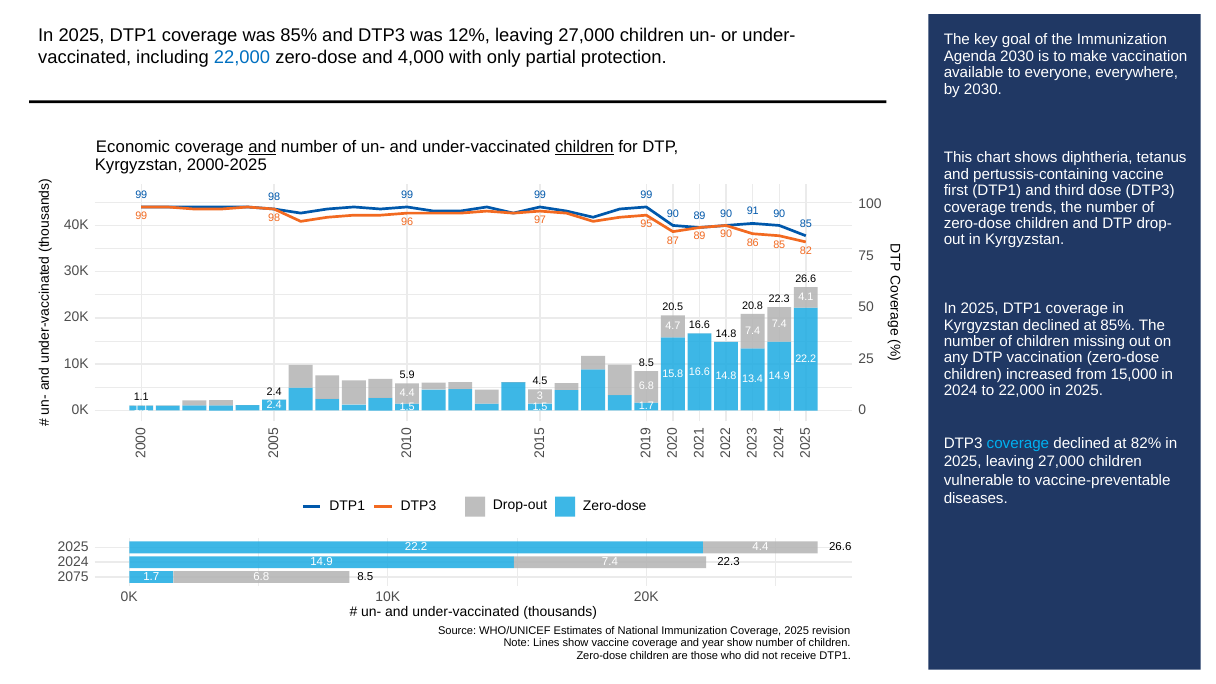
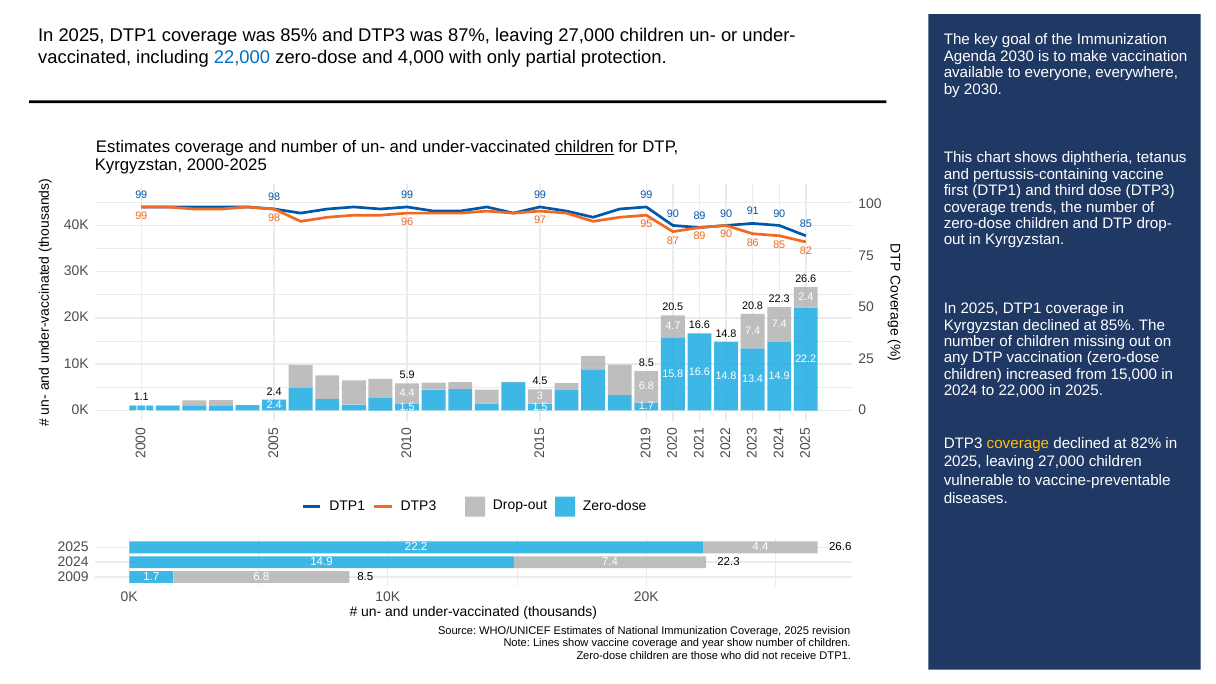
12%: 12% -> 87% (469, 35)
Economic: Economic -> Estimates (133, 147)
and underline: present -> none (262, 147)
4.1: 4.1 -> 2.4 (806, 297)
coverage colour: light blue -> yellow (1018, 444)
2075: 2075 -> 2009 (73, 576)
